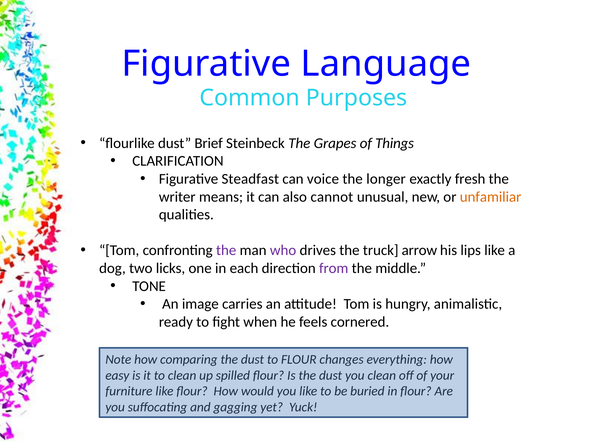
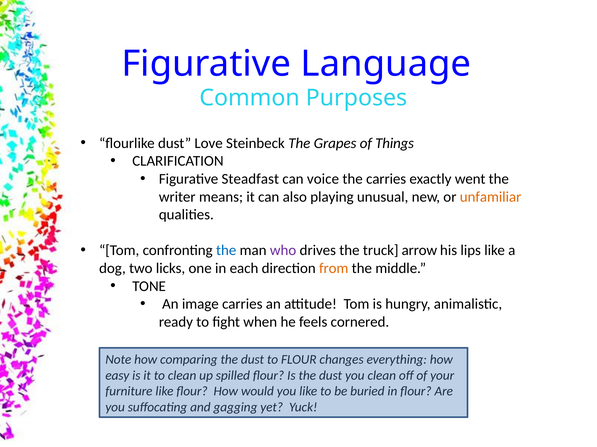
Brief: Brief -> Love (209, 143)
the longer: longer -> carries (386, 179)
fresh: fresh -> went (470, 179)
cannot: cannot -> playing (332, 197)
the colour: purple -> blue (226, 251)
from colour: purple -> orange (334, 269)
